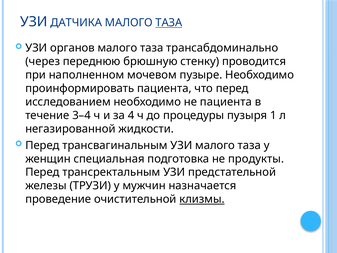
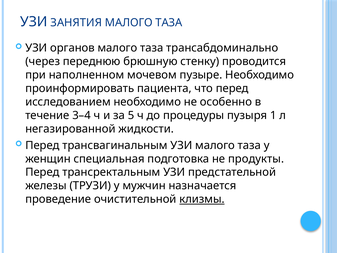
ДАТЧИКА: ДАТЧИКА -> ЗАНЯТИЯ (76, 23)
ТАЗА underline: present -> none (169, 23)
не пациента: пациента -> особенно (226, 102)
4: 4 -> 5 (131, 115)
